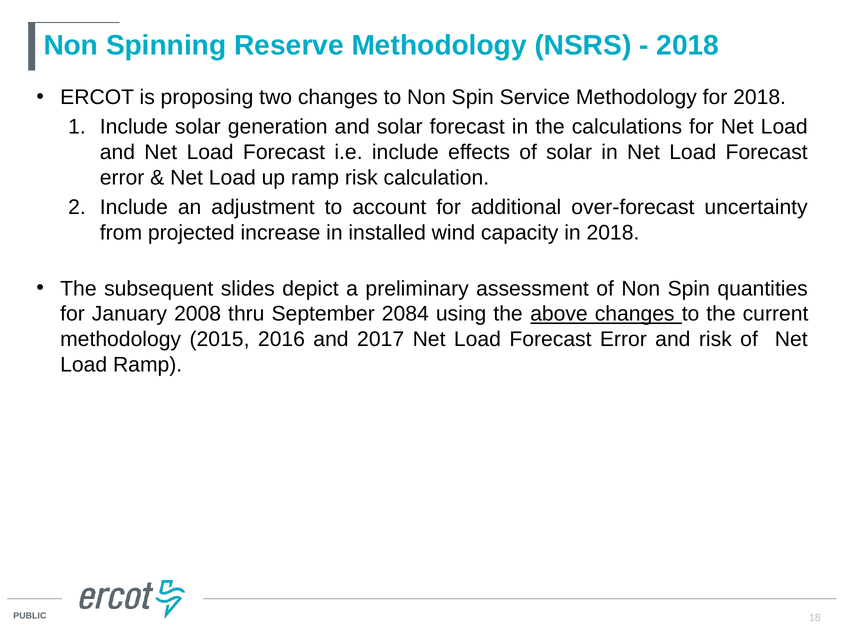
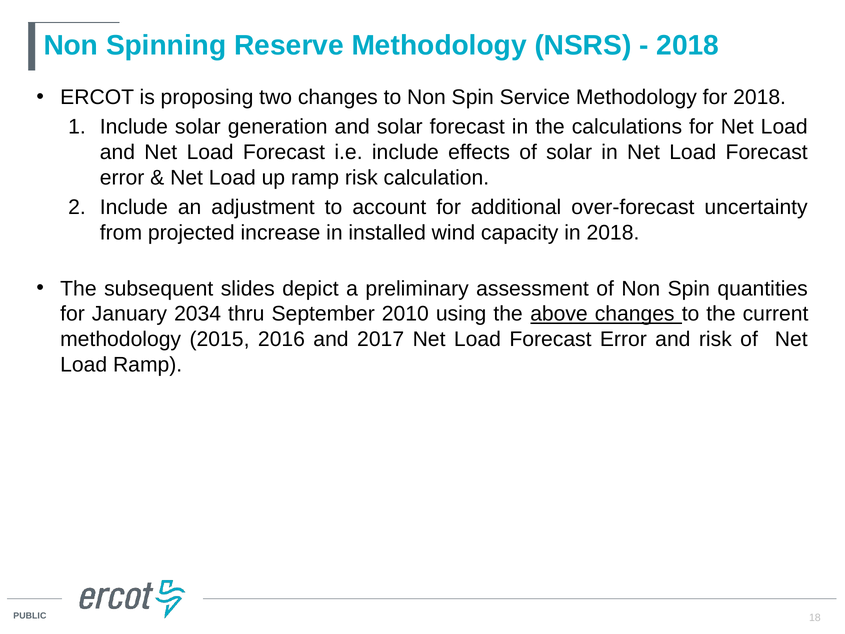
2008: 2008 -> 2034 (198, 314)
2084: 2084 -> 2010 (405, 314)
